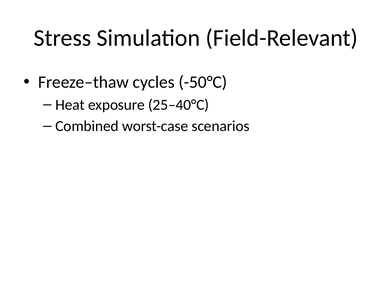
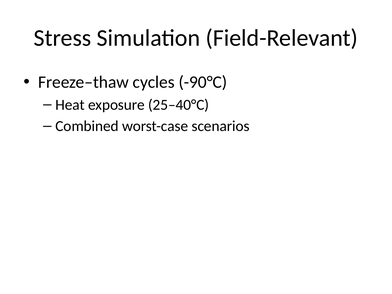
-50°C: -50°C -> -90°C (203, 82)
